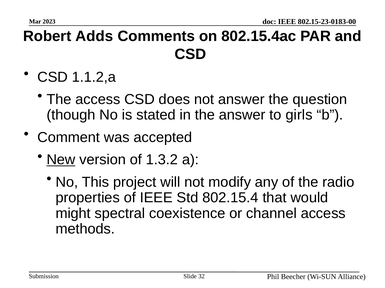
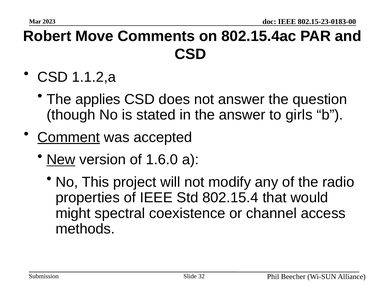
Adds: Adds -> Move (94, 36)
The access: access -> applies (98, 100)
Comment underline: none -> present (69, 138)
1.3.2: 1.3.2 -> 1.6.0 (162, 160)
